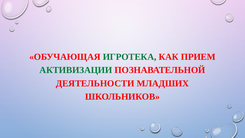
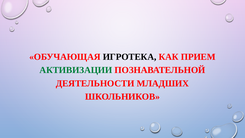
ИГРОТЕКА colour: green -> black (130, 57)
